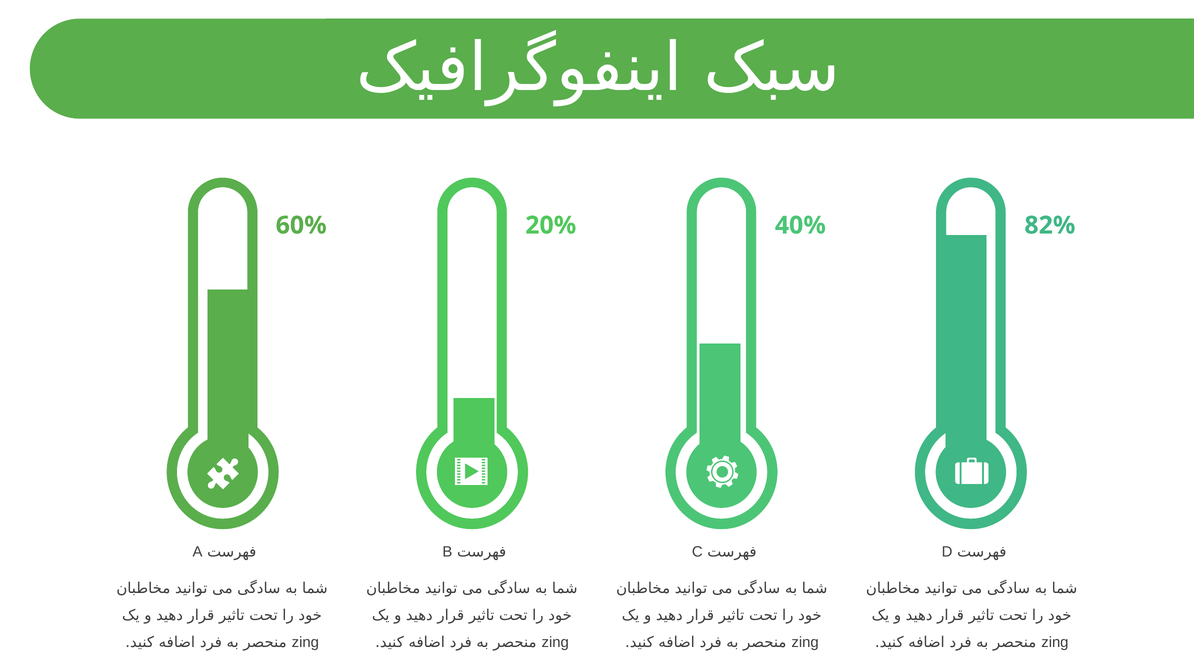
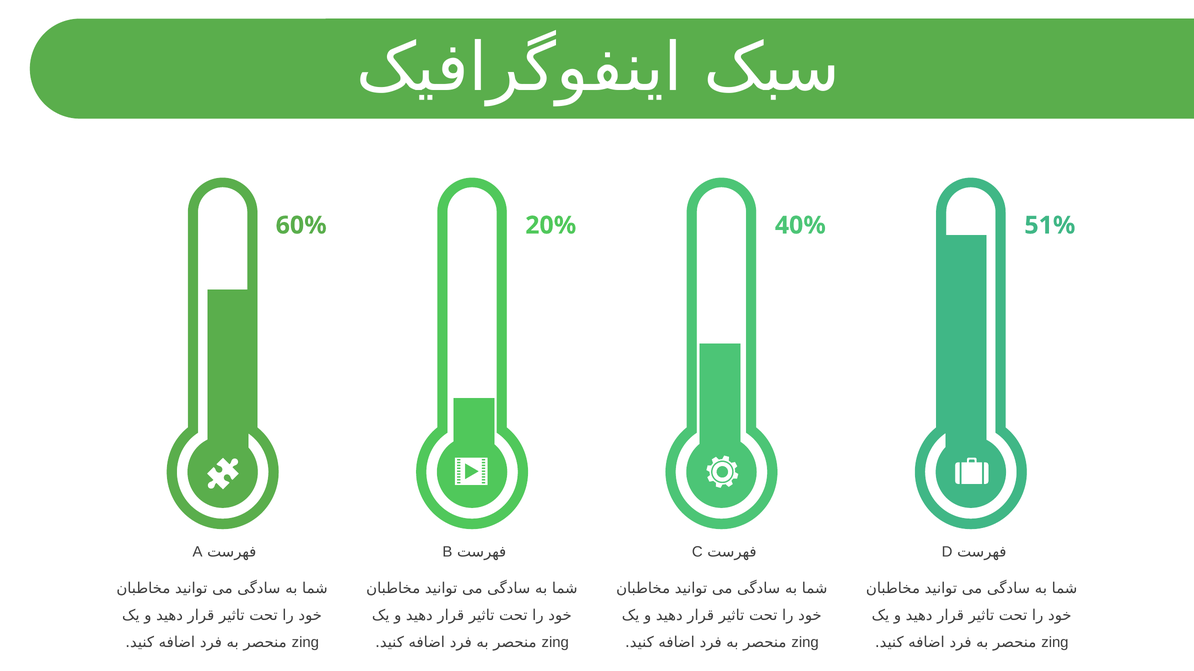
82%: 82% -> 51% (1050, 226)
